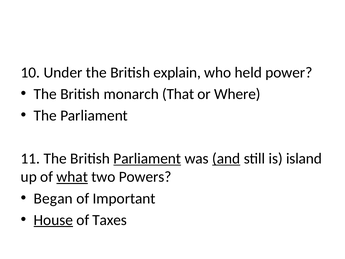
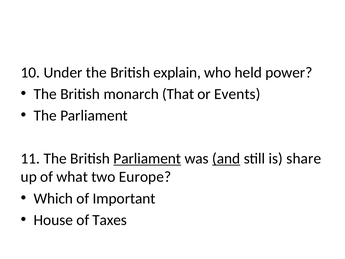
Where: Where -> Events (237, 94)
island: island -> share (304, 158)
what underline: present -> none (72, 177)
Powers: Powers -> Europe (145, 177)
Began: Began -> Which (53, 198)
House underline: present -> none (53, 220)
